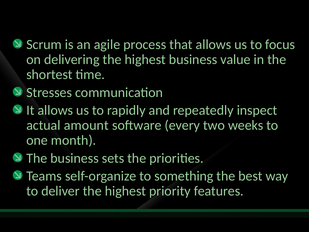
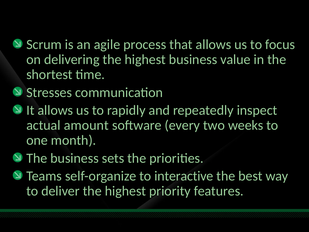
something: something -> interactive (184, 176)
